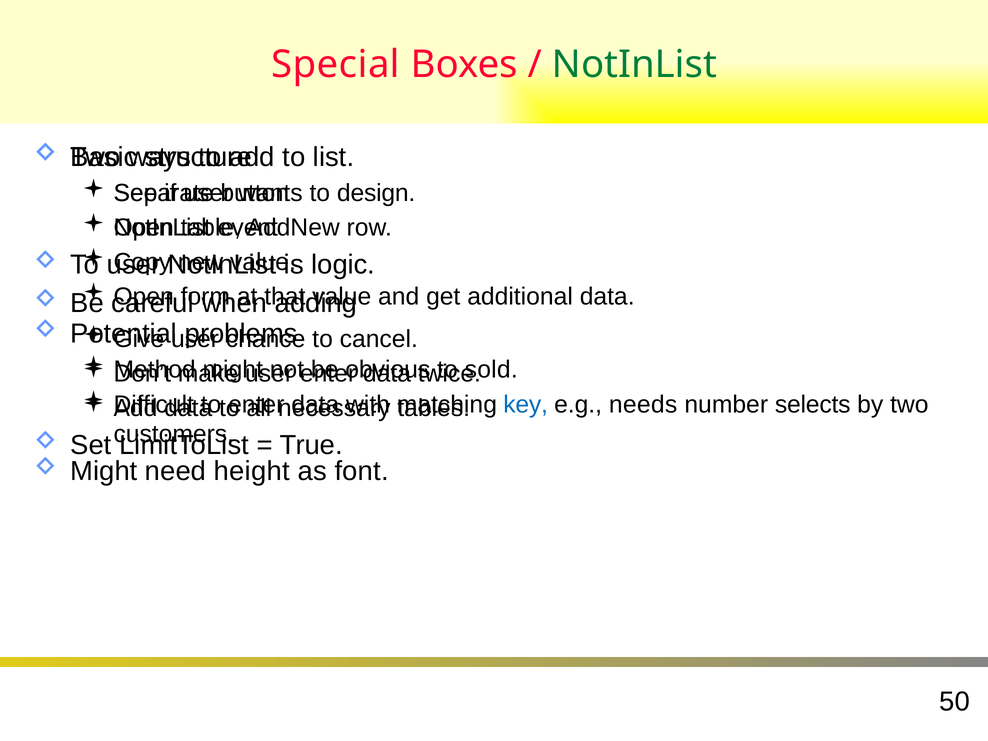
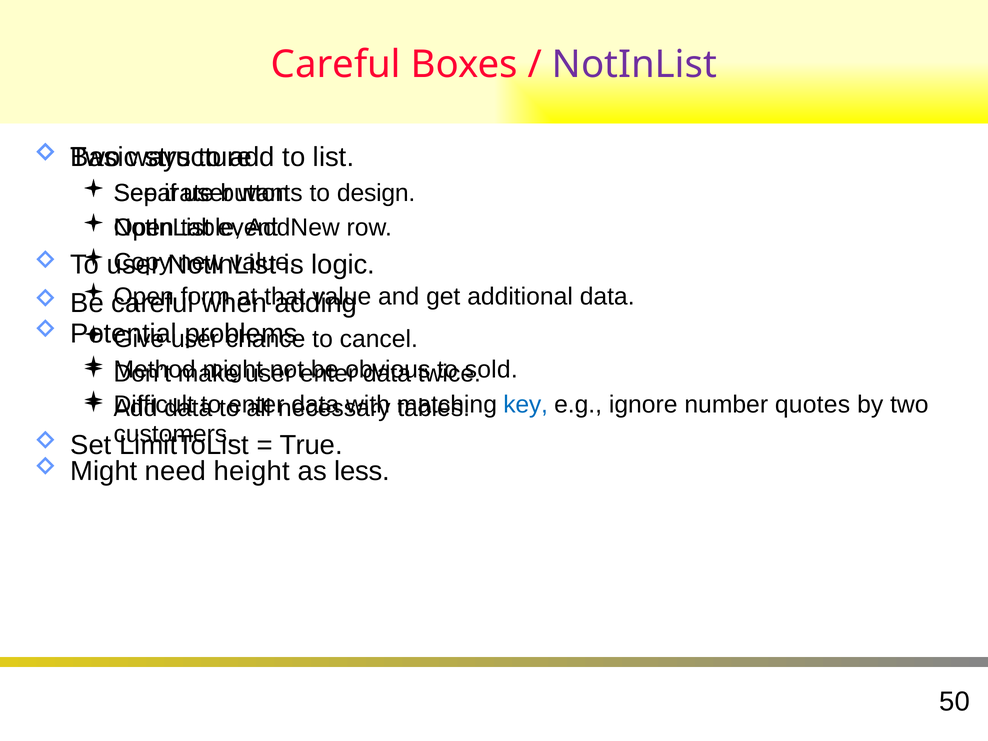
Special: Special -> Careful (336, 64)
NotInList colour: green -> purple (634, 64)
needs: needs -> ignore (643, 404)
selects: selects -> quotes (813, 404)
font: font -> less (362, 471)
